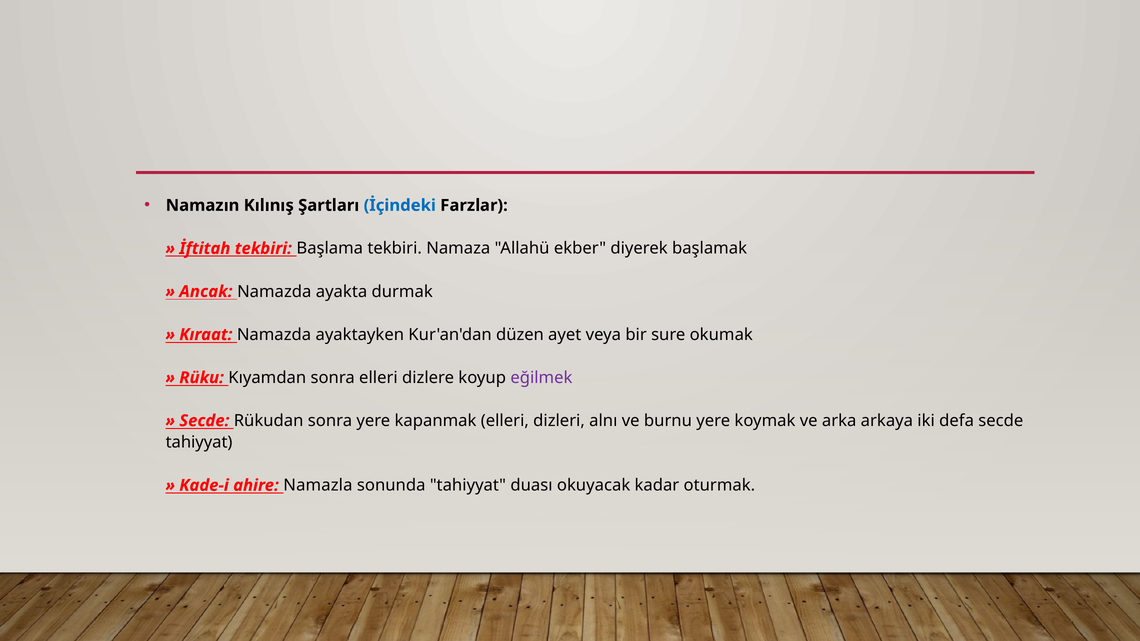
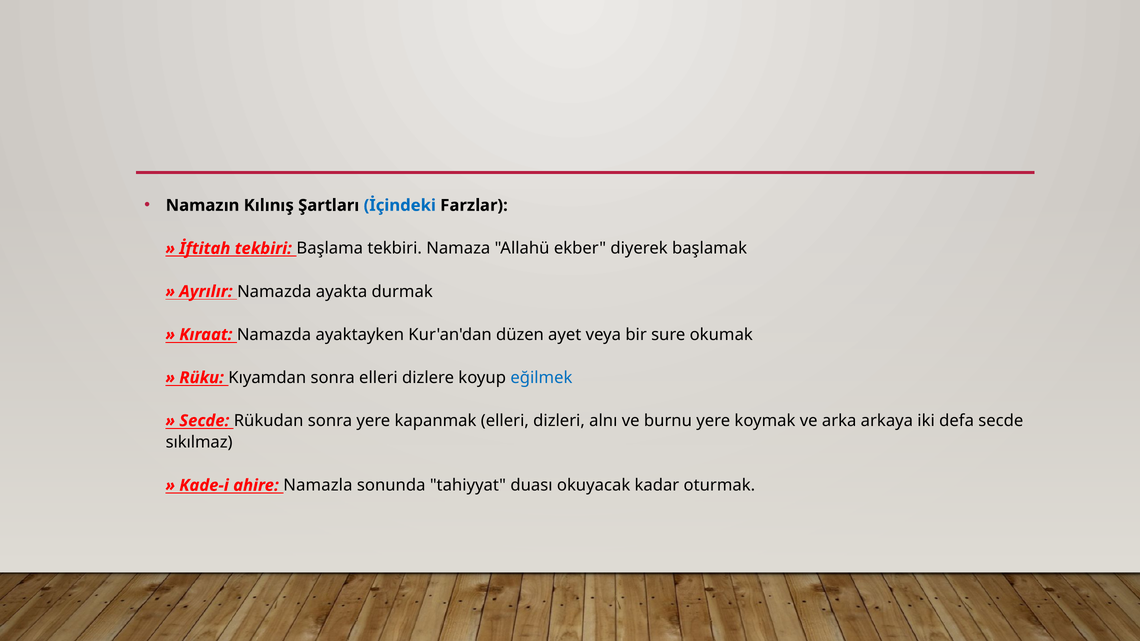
Ancak: Ancak -> Ayrılır (206, 292)
eğilmek colour: purple -> blue (541, 378)
tahiyyat: tahiyyat -> sıkılmaz (199, 442)
